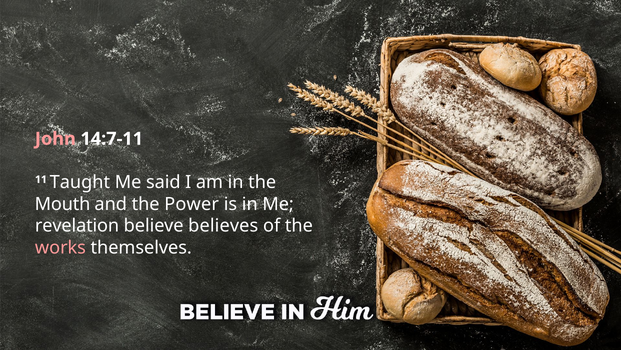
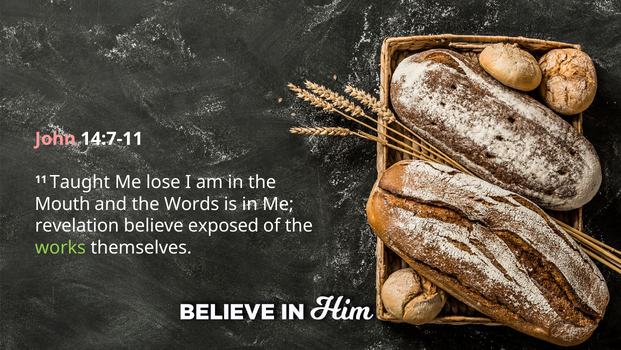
said: said -> lose (163, 182)
Power: Power -> Words (192, 204)
believes: believes -> exposed (223, 226)
works colour: pink -> light green (60, 247)
